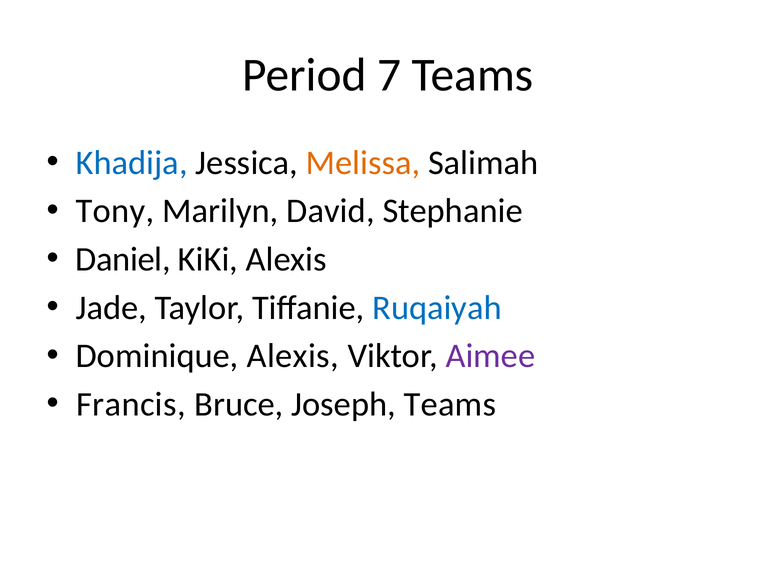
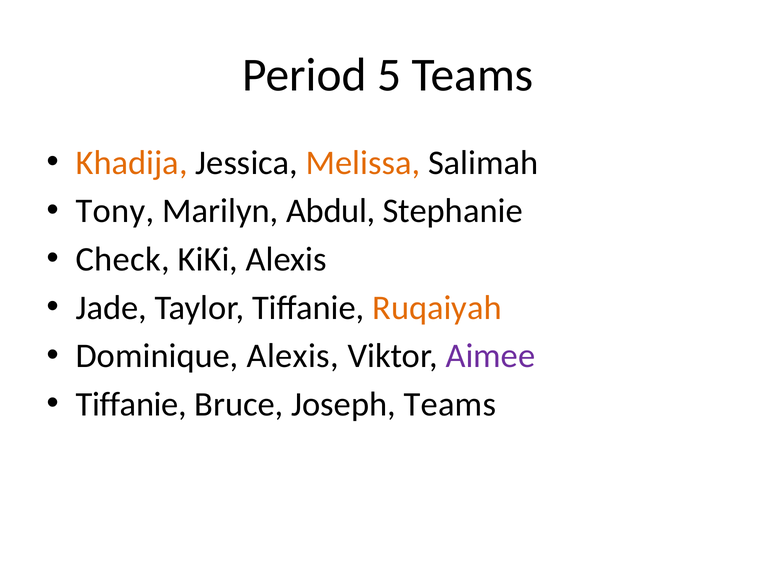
7: 7 -> 5 (389, 75)
Khadija colour: blue -> orange (132, 163)
David: David -> Abdul (331, 211)
Daniel: Daniel -> Check (123, 259)
Ruqaiyah colour: blue -> orange (437, 308)
Francis: Francis -> Tiffanie (131, 404)
